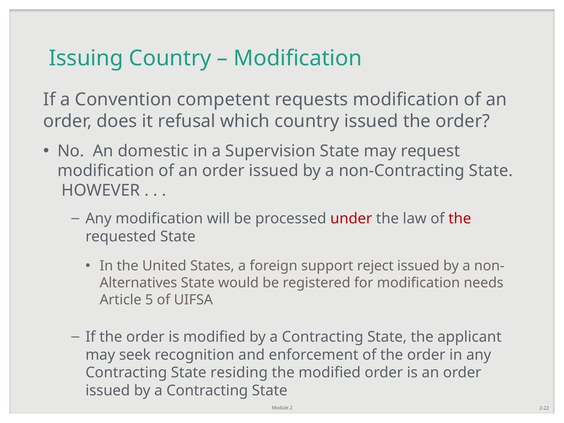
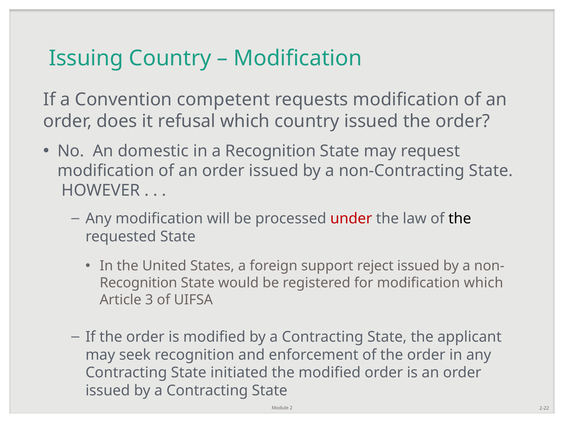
a Supervision: Supervision -> Recognition (271, 151)
the colour: red -> black (460, 219)
Alternatives: Alternatives -> Recognition (138, 283)
modification needs: needs -> which (484, 283)
5: 5 -> 3 (149, 300)
residing: residing -> initiated (239, 373)
